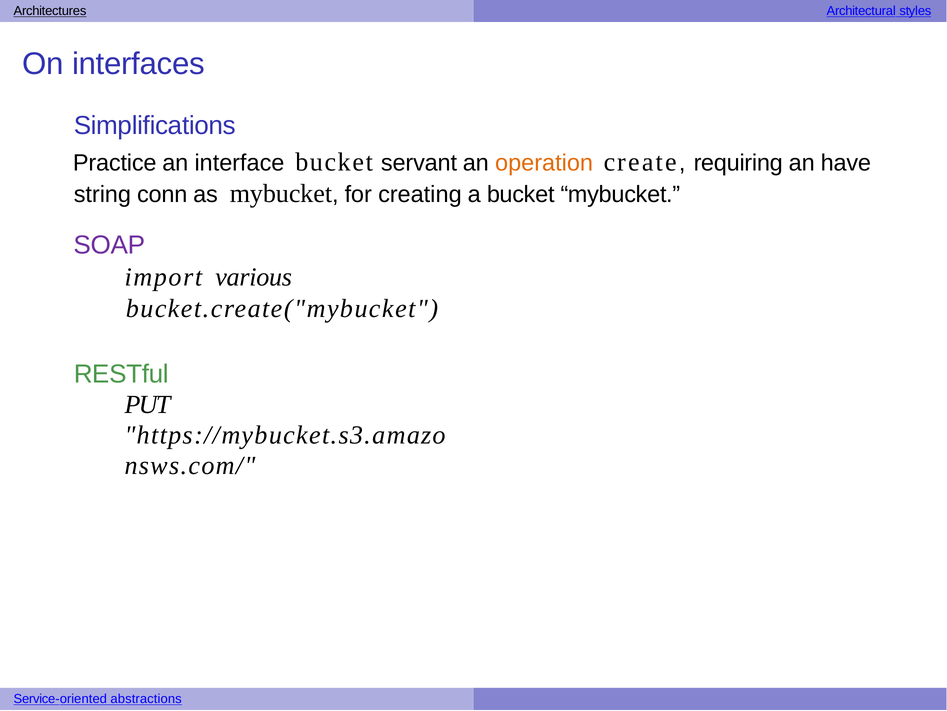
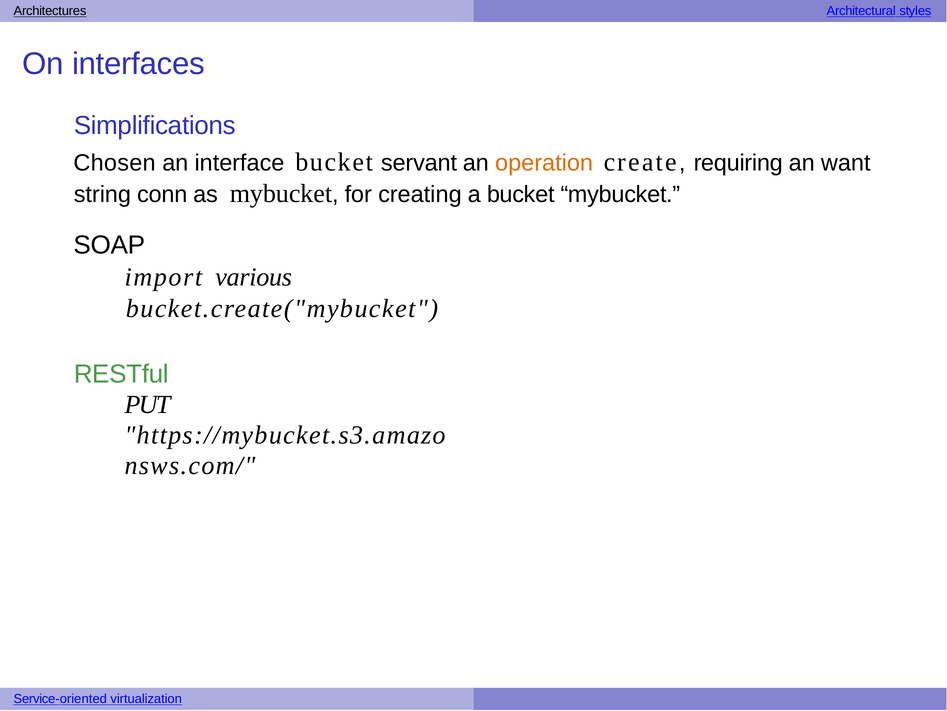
Practice: Practice -> Chosen (115, 163)
have: have -> want (846, 163)
SOAP colour: purple -> black (109, 245)
abstractions: abstractions -> virtualization (146, 699)
